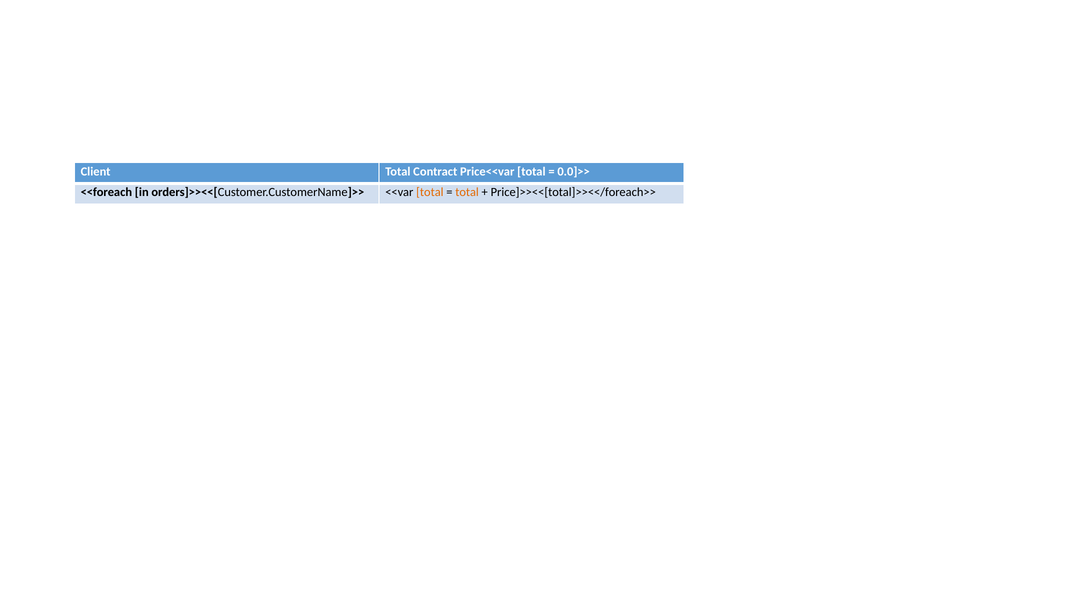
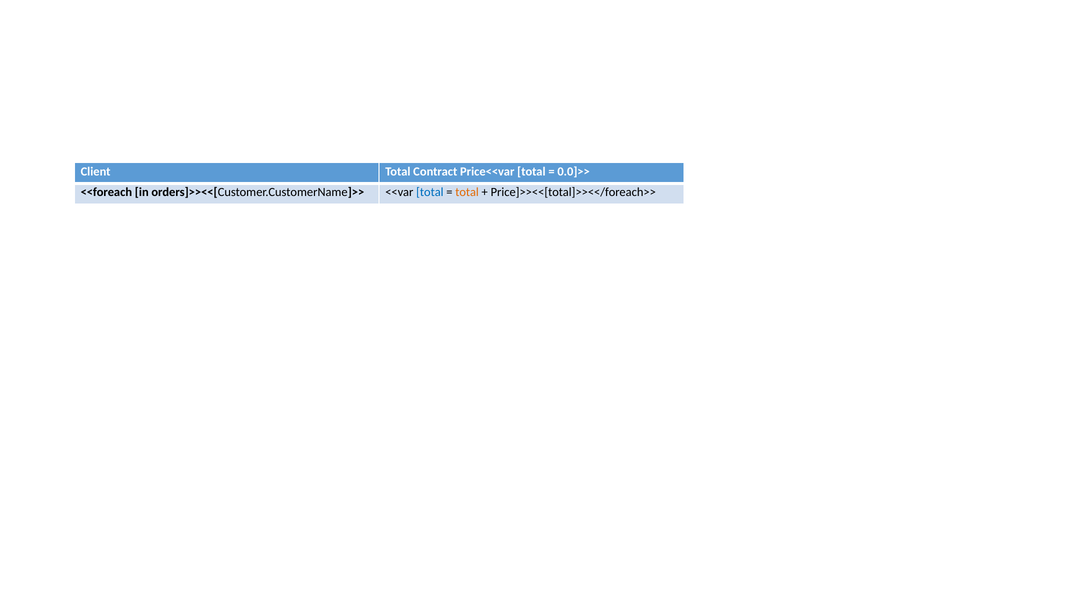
total colour: orange -> blue (430, 192)
